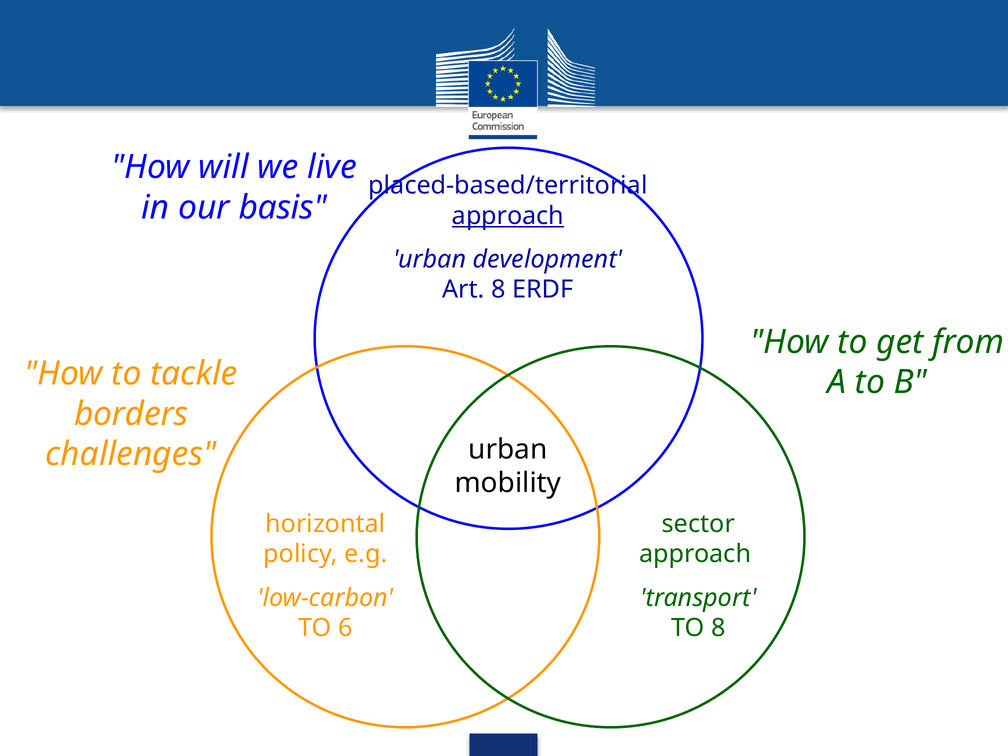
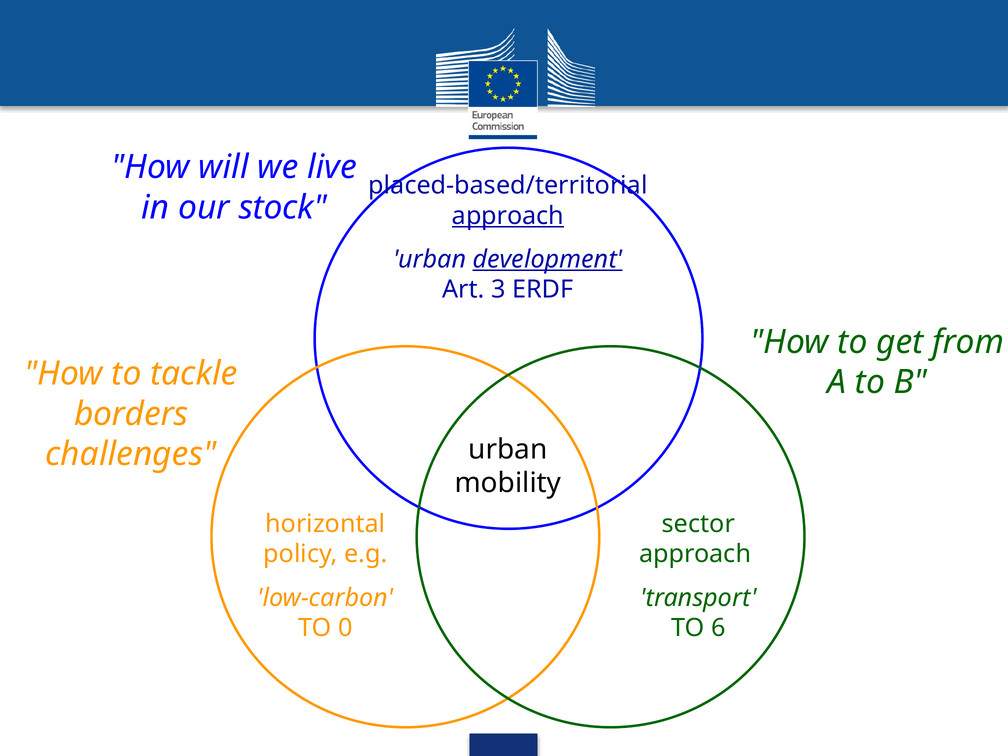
basis: basis -> stock (283, 208)
development underline: none -> present (547, 259)
Art 8: 8 -> 3 (499, 290)
6: 6 -> 0 (345, 628)
TO 8: 8 -> 6 (718, 628)
